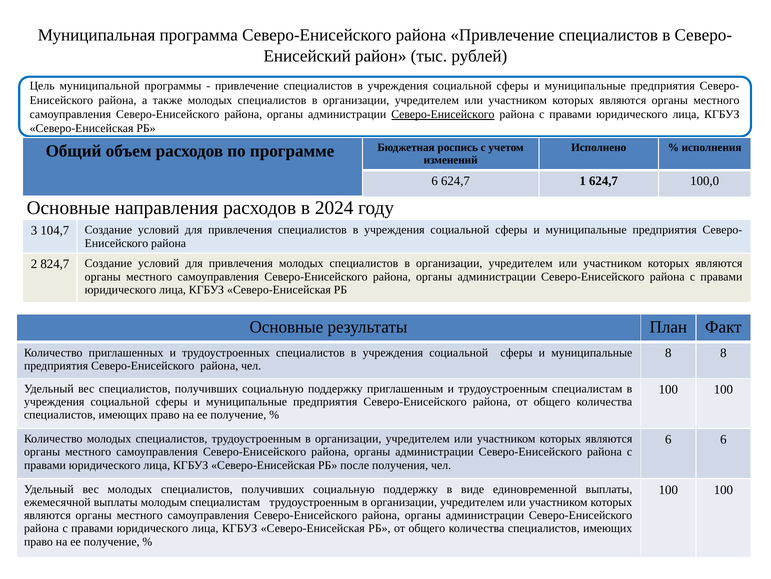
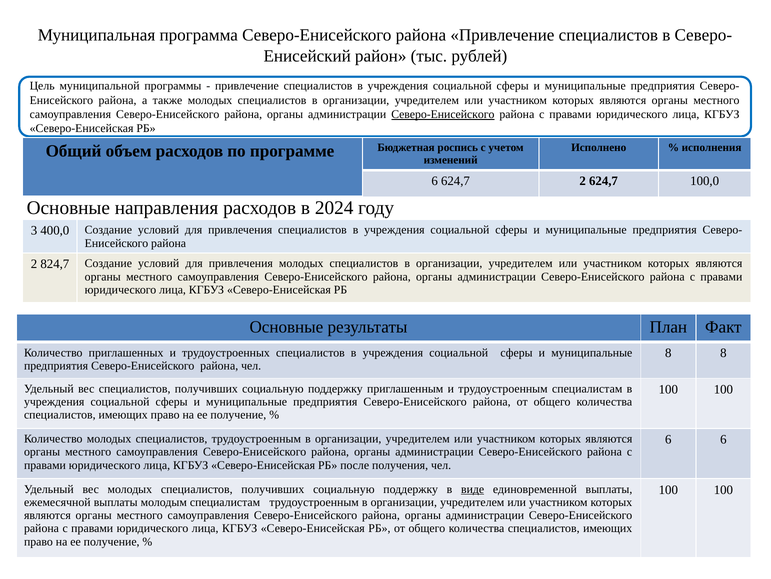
624,7 1: 1 -> 2 (583, 181)
104,7: 104,7 -> 400,0 (55, 230)
виде underline: none -> present (473, 489)
